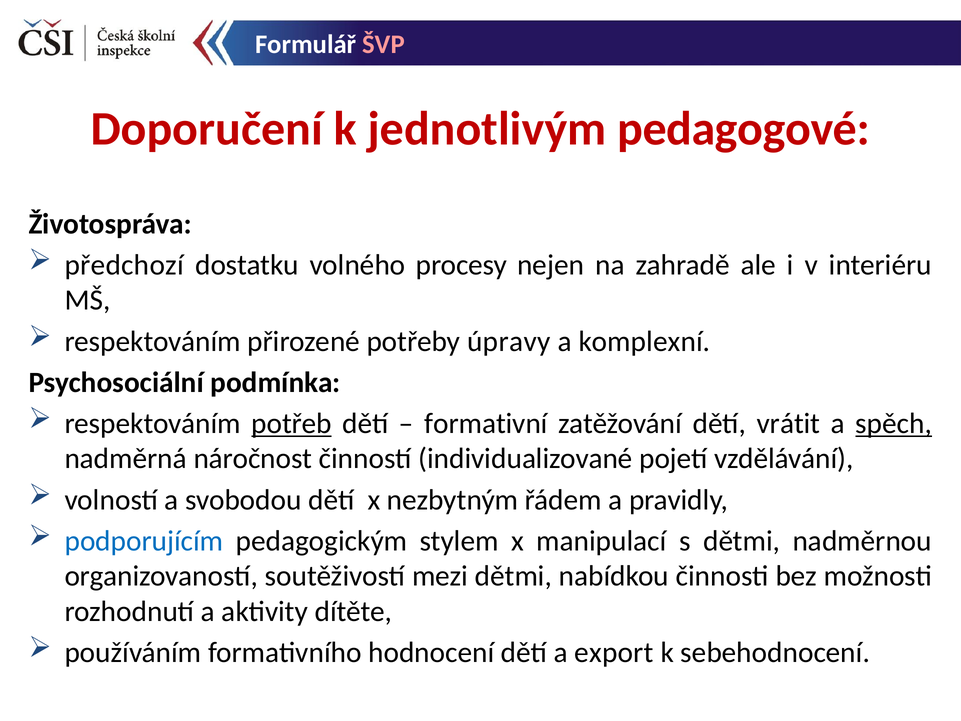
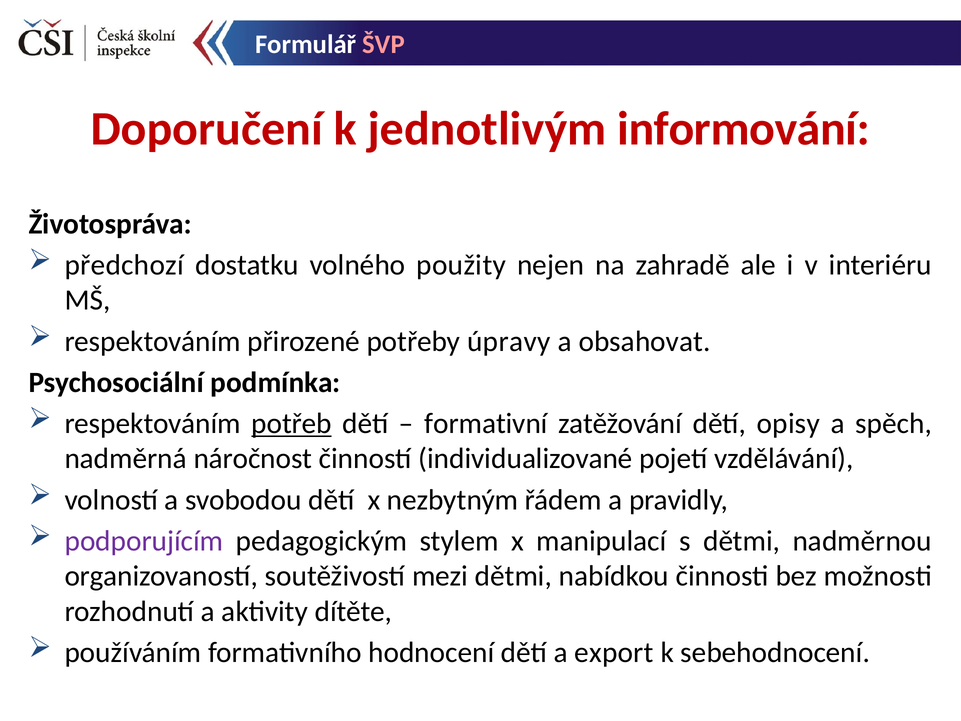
pedagogové: pedagogové -> informování (744, 129)
procesy: procesy -> použity (461, 265)
komplexní: komplexní -> obsahovat (644, 341)
vrátit: vrátit -> opisy (788, 423)
spěch underline: present -> none (894, 423)
podporujícím colour: blue -> purple (144, 541)
